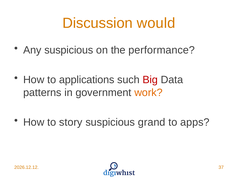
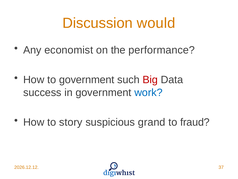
Any suspicious: suspicious -> economist (69, 50)
to applications: applications -> government (87, 80)
patterns: patterns -> success (42, 92)
work colour: orange -> blue (148, 92)
apps: apps -> fraud (195, 122)
